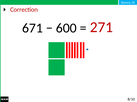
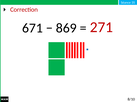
600: 600 -> 869 (66, 28)
